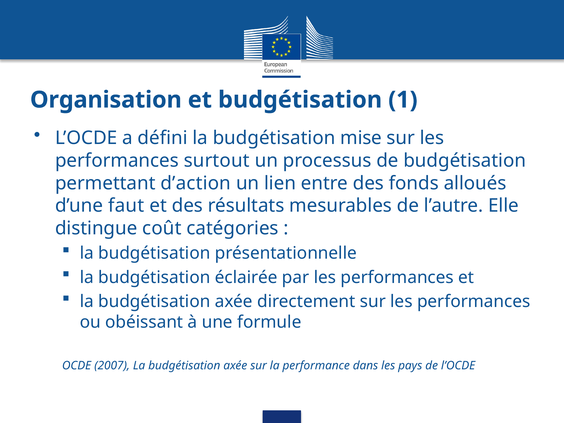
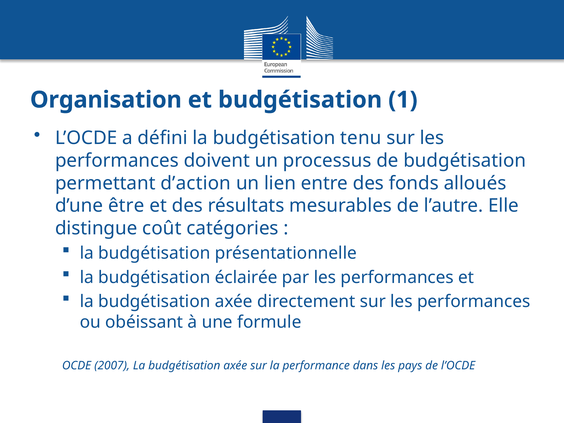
mise: mise -> tenu (361, 138)
surtout: surtout -> doivent (217, 161)
faut: faut -> être (126, 206)
